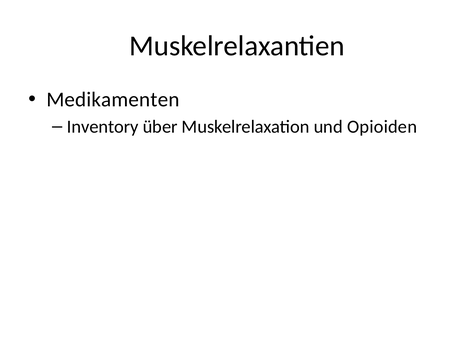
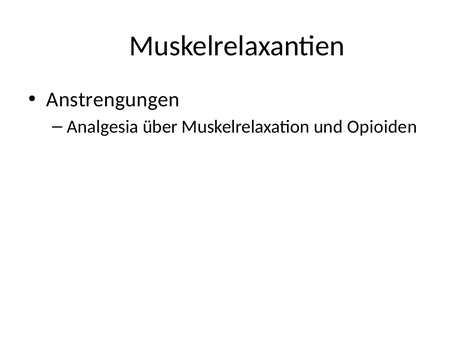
Medikamenten: Medikamenten -> Anstrengungen (113, 99)
Inventory: Inventory -> Analgesia (103, 127)
